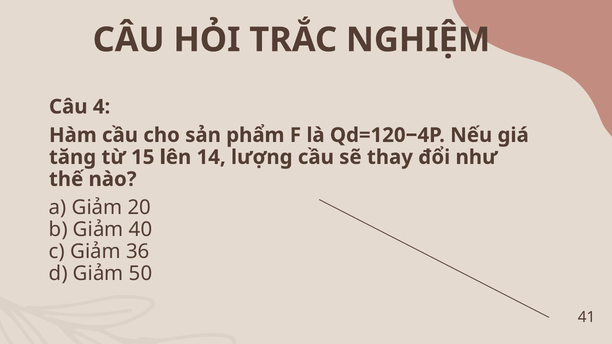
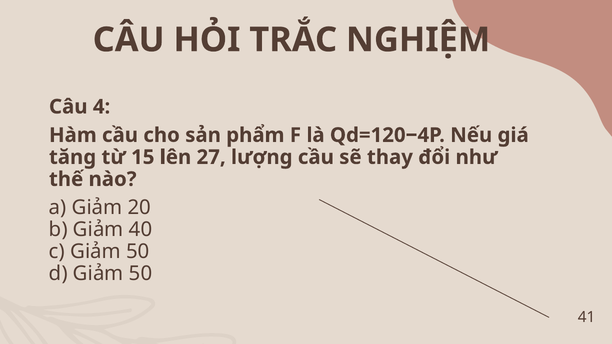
14: 14 -> 27 (211, 157)
c Giảm 36: 36 -> 50 (138, 252)
